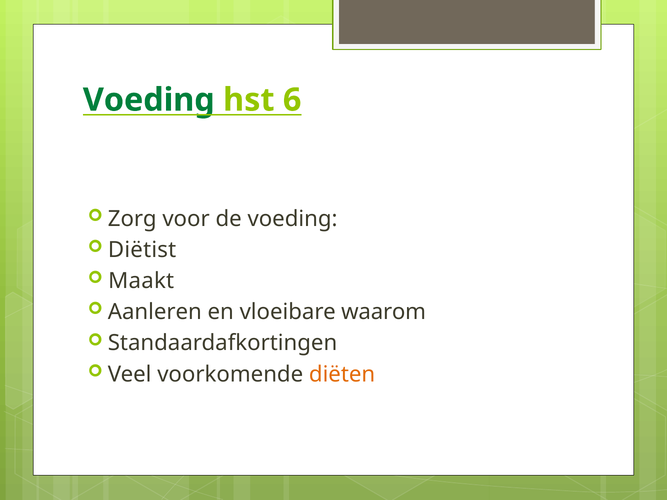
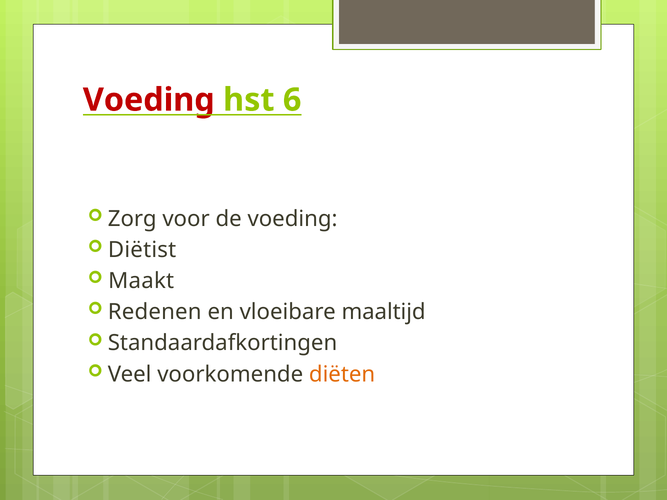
Voeding colour: green -> red (149, 100)
Aanleren: Aanleren -> Redenen (155, 312)
waarom: waarom -> maaltijd (384, 312)
